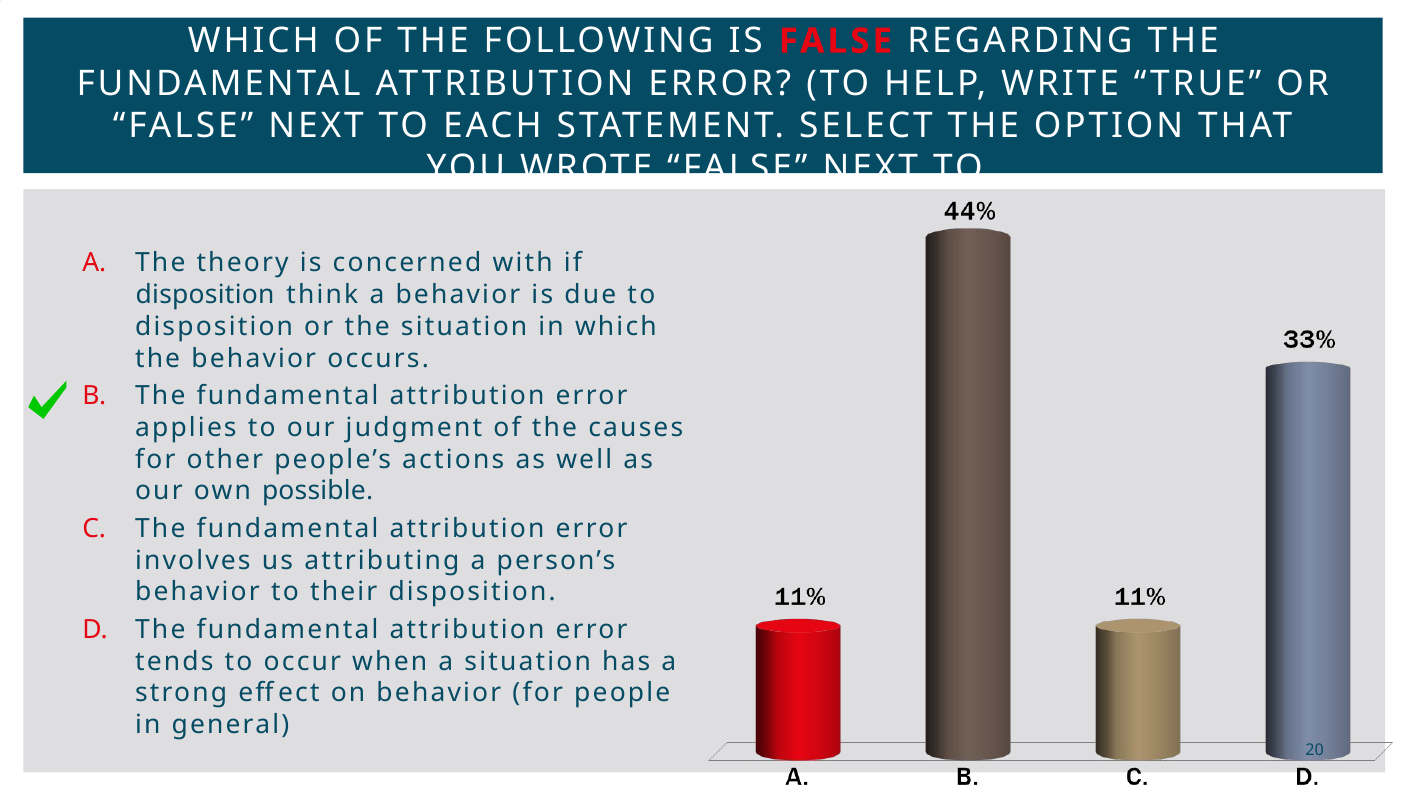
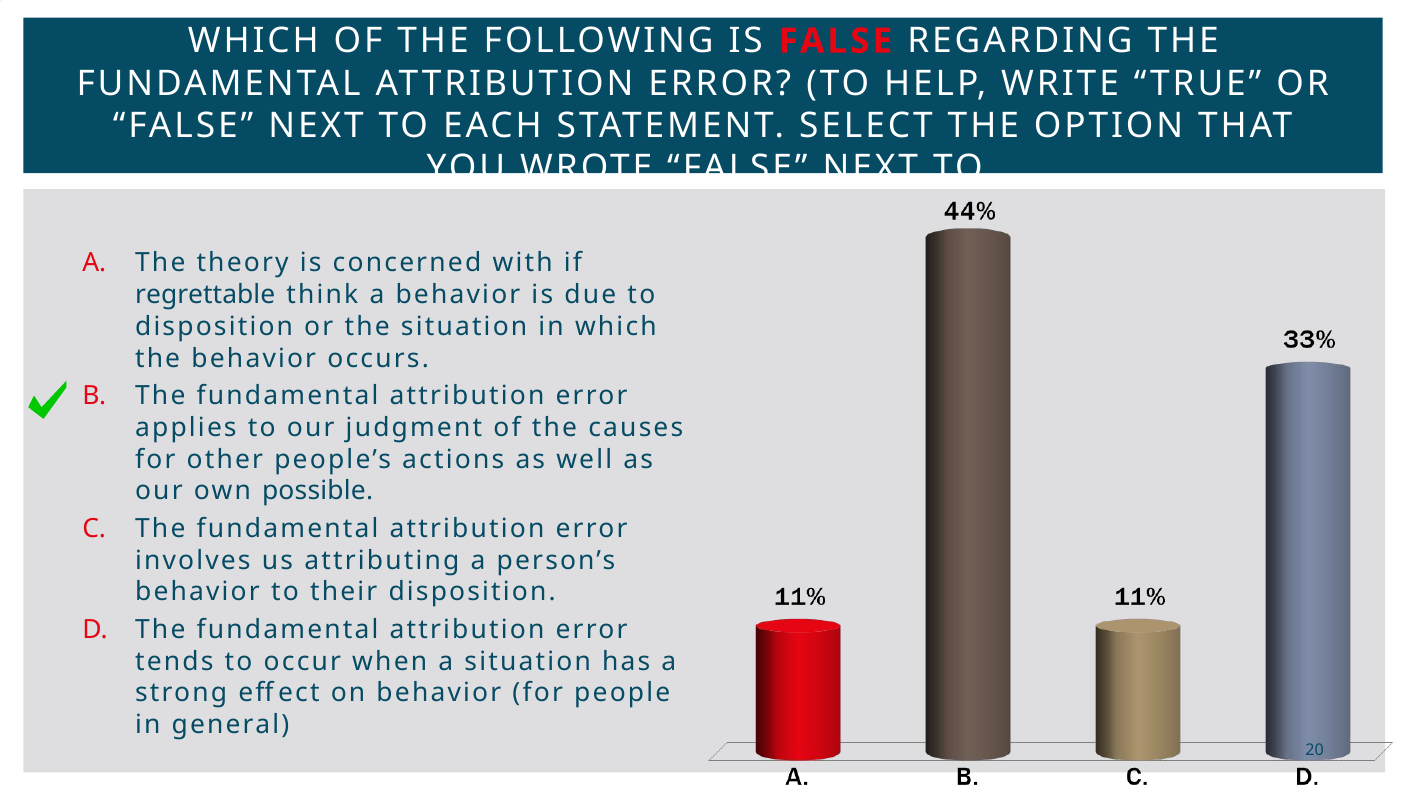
disposition: disposition -> regrettable (205, 295)
